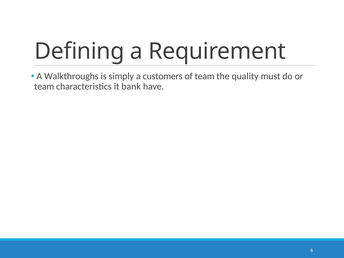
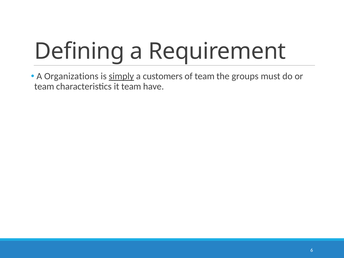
Walkthroughs: Walkthroughs -> Organizations (71, 76)
simply underline: none -> present (121, 76)
quality: quality -> groups (245, 76)
it bank: bank -> team (131, 87)
